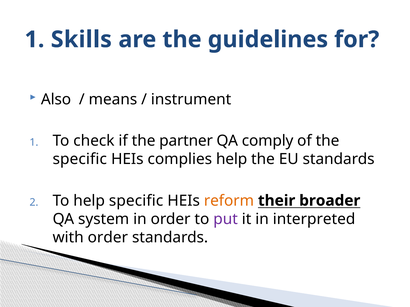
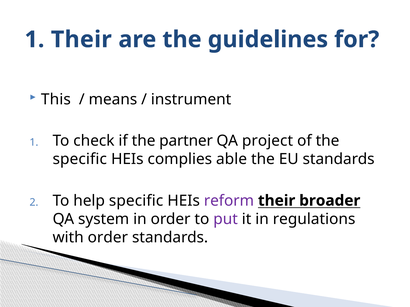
1 Skills: Skills -> Their (81, 40)
Also: Also -> This (56, 100)
comply: comply -> project (268, 141)
complies help: help -> able (232, 159)
reform colour: orange -> purple (229, 201)
interpreted: interpreted -> regulations (314, 219)
